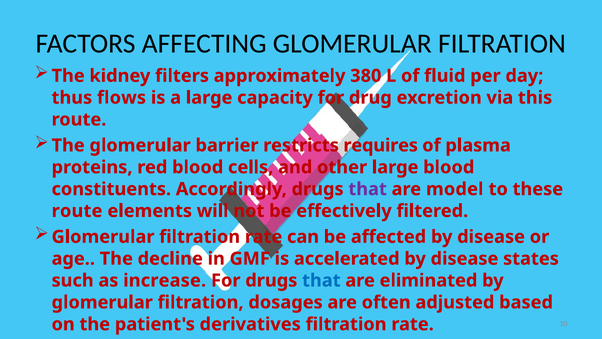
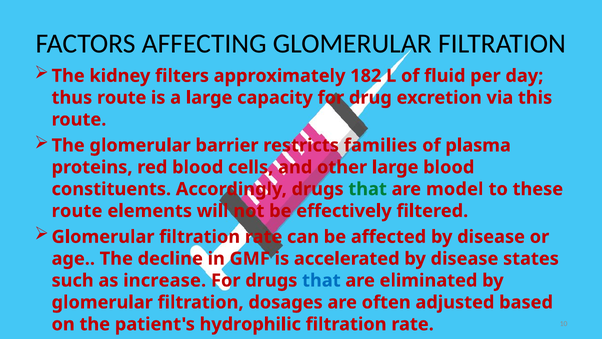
380: 380 -> 182 (366, 76)
thus flows: flows -> route (122, 98)
requires: requires -> families (380, 145)
that colour: purple -> green (368, 189)
derivatives: derivatives -> hydrophilic (250, 324)
